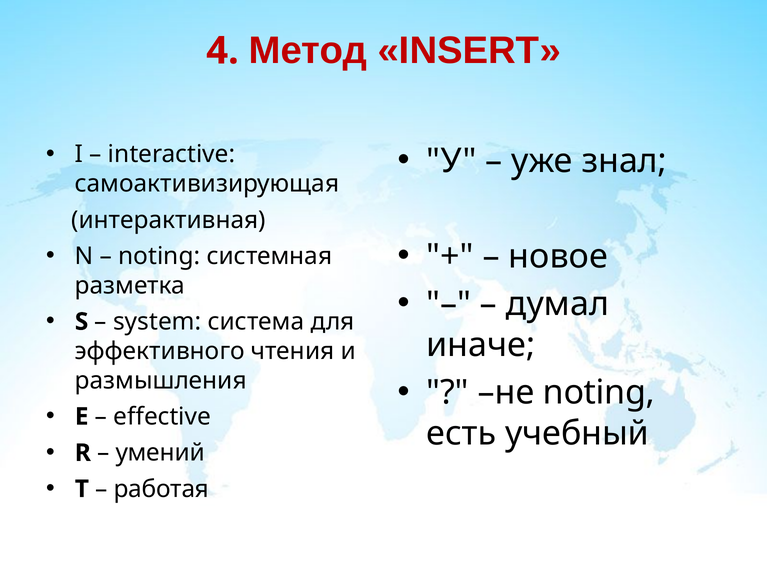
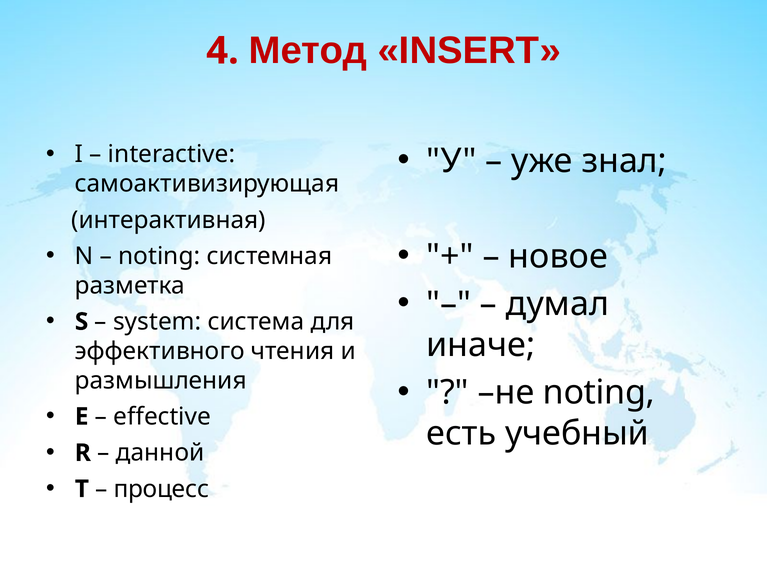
умений: умений -> данной (160, 453)
работая: работая -> процесс (161, 489)
